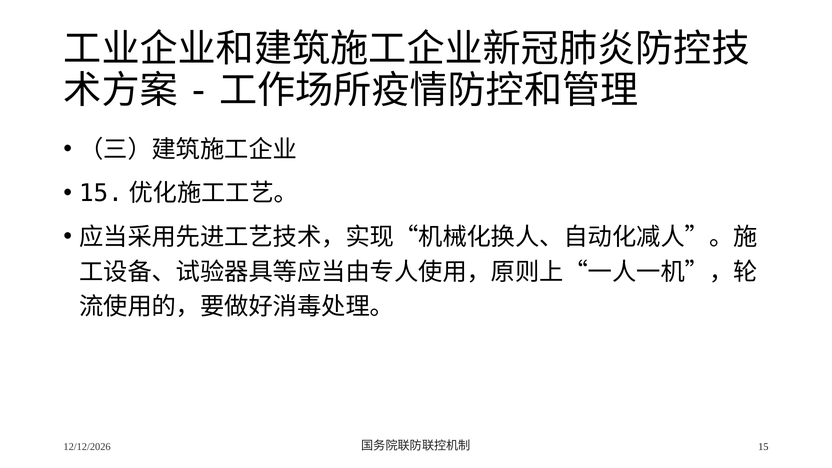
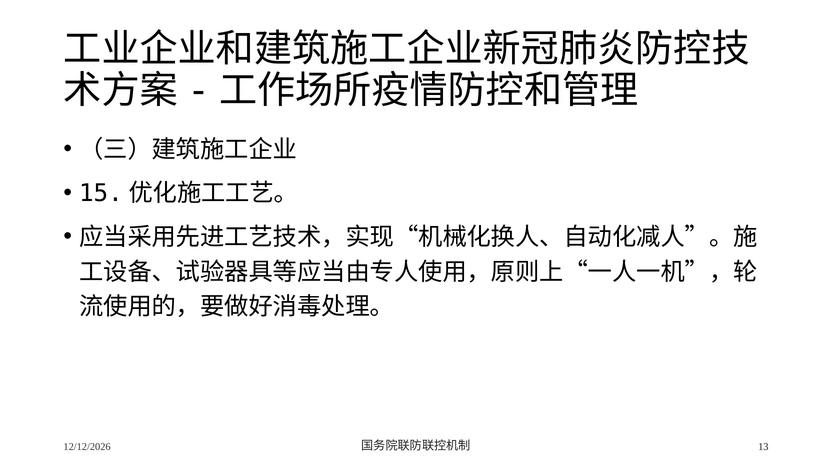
15: 15 -> 13 (763, 447)
